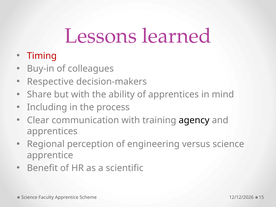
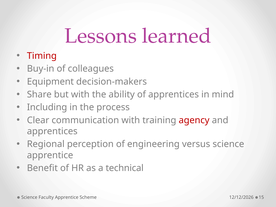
Respective: Respective -> Equipment (50, 82)
agency colour: black -> red (194, 120)
scientific: scientific -> technical (125, 168)
